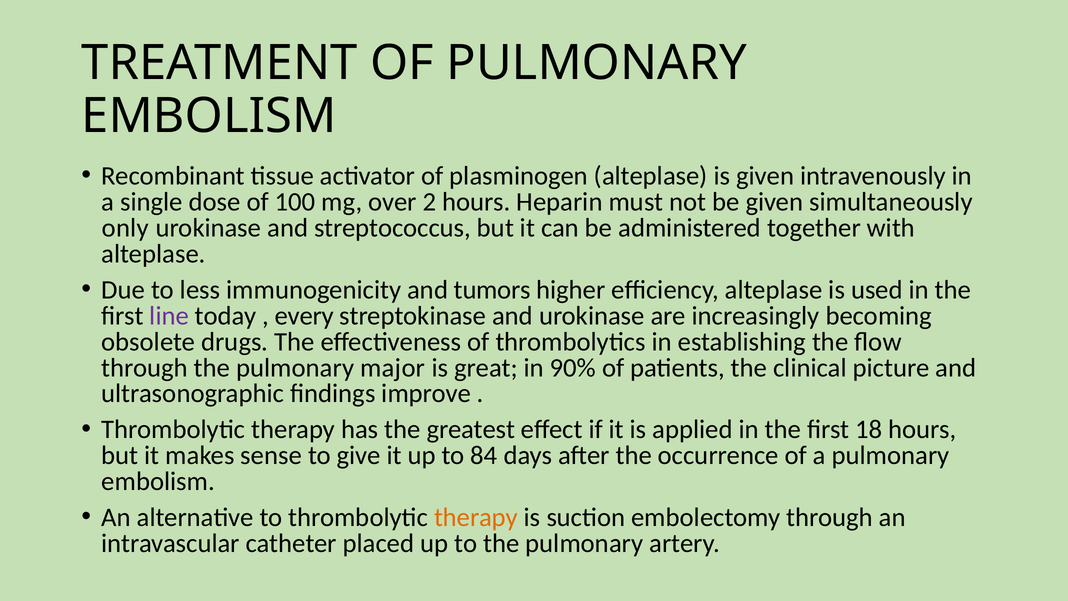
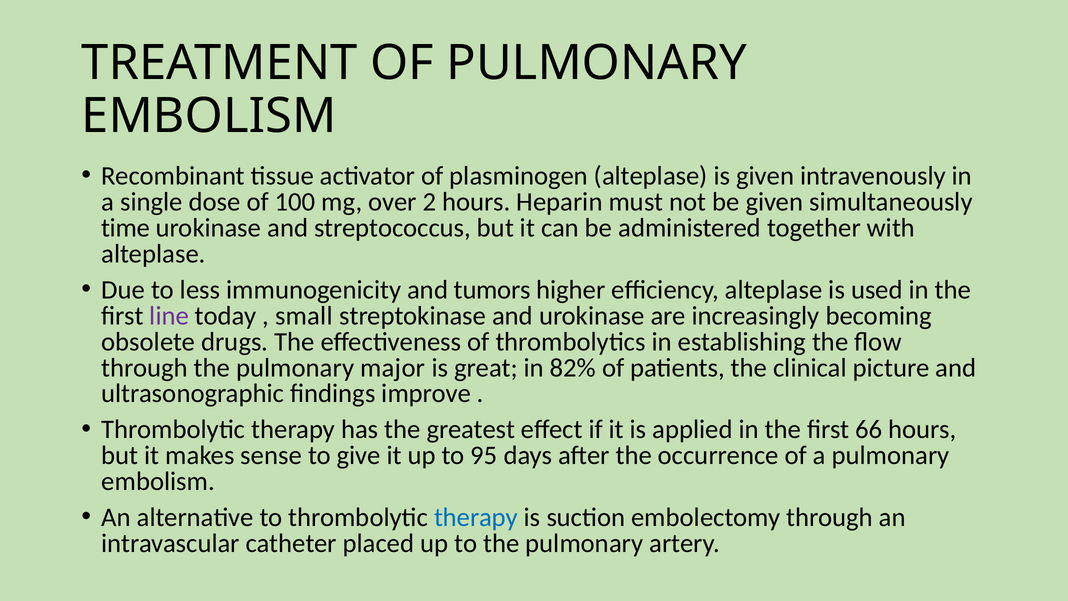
only: only -> time (126, 228)
every: every -> small (304, 316)
90%: 90% -> 82% (573, 368)
18: 18 -> 66 (869, 429)
84: 84 -> 95 (484, 455)
therapy colour: orange -> blue (476, 517)
